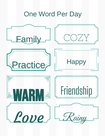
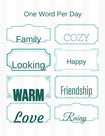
Practice: Practice -> Looking (29, 65)
